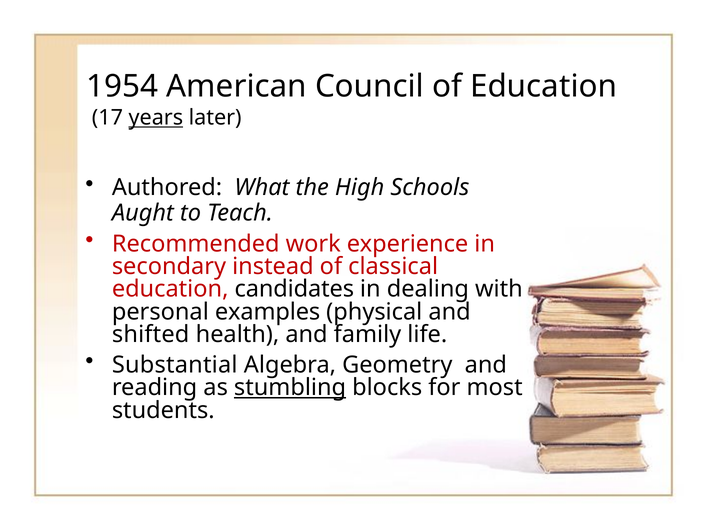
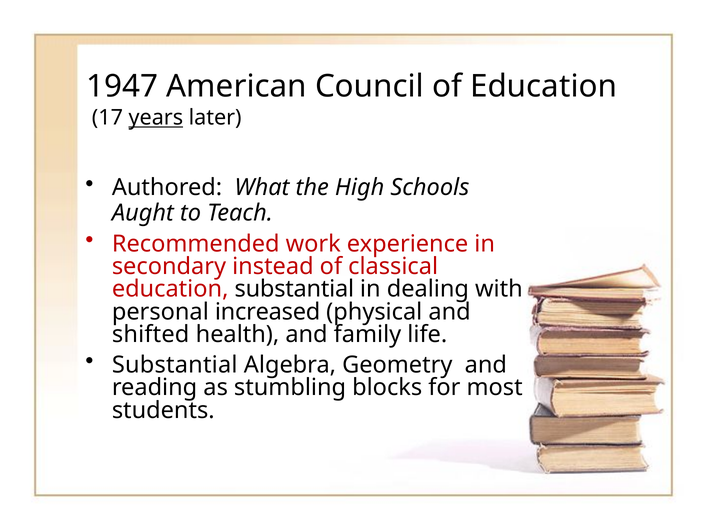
1954: 1954 -> 1947 (122, 86)
education candidates: candidates -> substantial (294, 289)
examples: examples -> increased (268, 311)
stumbling underline: present -> none (290, 387)
